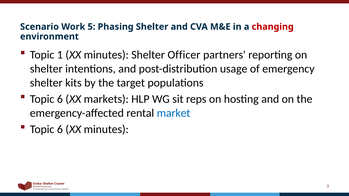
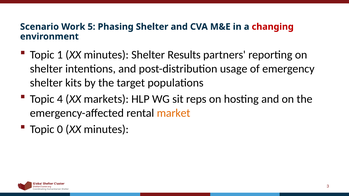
Officer: Officer -> Results (184, 55)
6: 6 -> 4 (60, 99)
market colour: blue -> orange (174, 113)
6: 6 -> 0 (60, 129)
